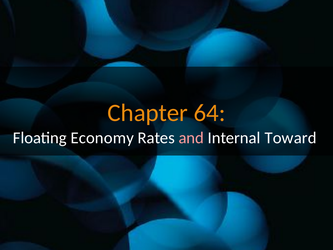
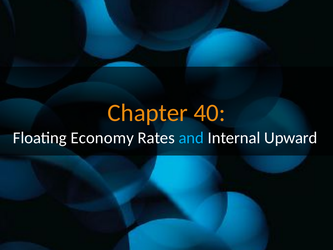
64: 64 -> 40 (210, 113)
and colour: pink -> light blue (191, 138)
Toward: Toward -> Upward (291, 138)
